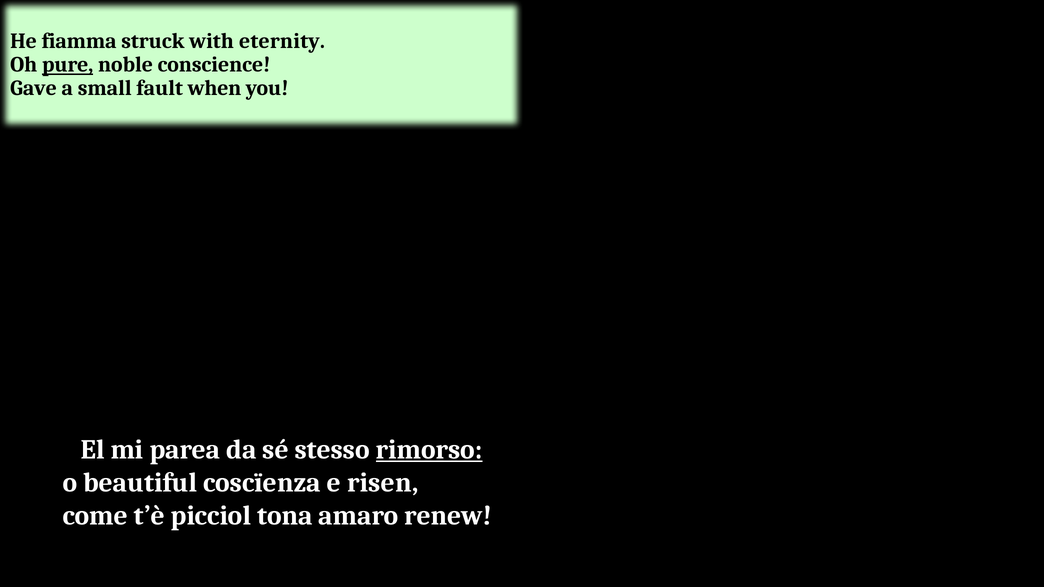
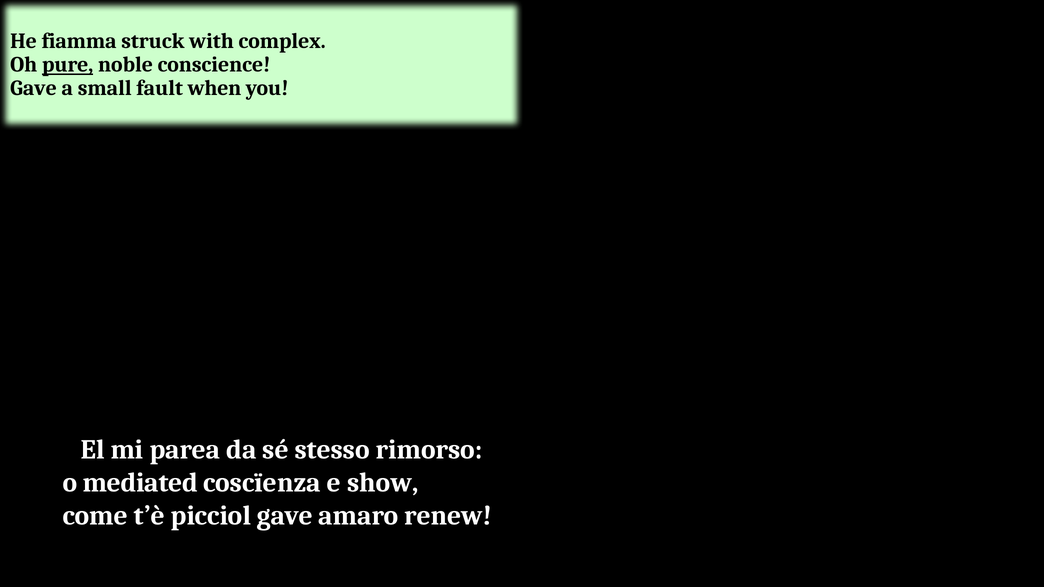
eternity: eternity -> complex (282, 41)
rimorso underline: present -> none (429, 450)
beautiful: beautiful -> mediated (140, 483)
risen: risen -> show (383, 483)
picciol tona: tona -> gave (285, 516)
